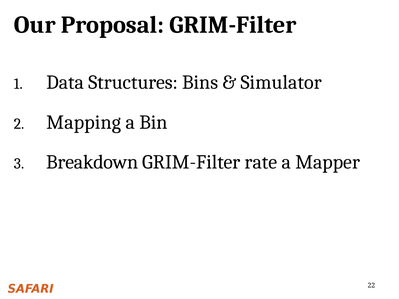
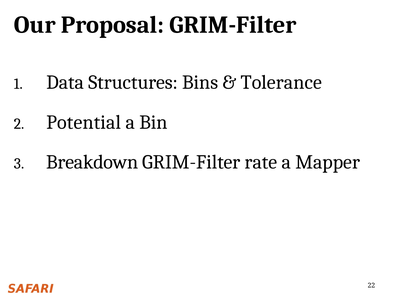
Simulator: Simulator -> Tolerance (281, 82)
Mapping: Mapping -> Potential (84, 122)
